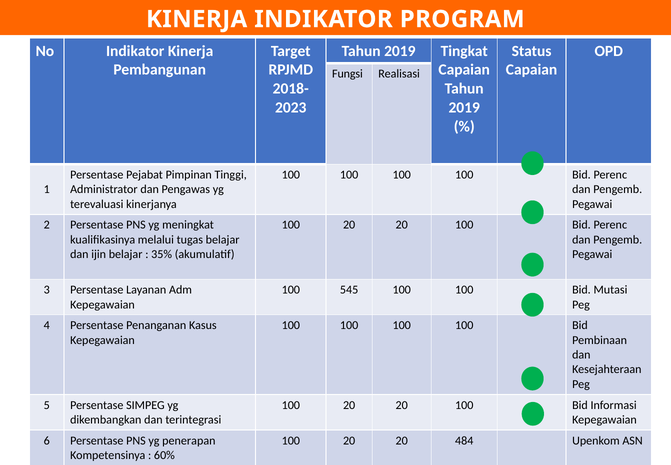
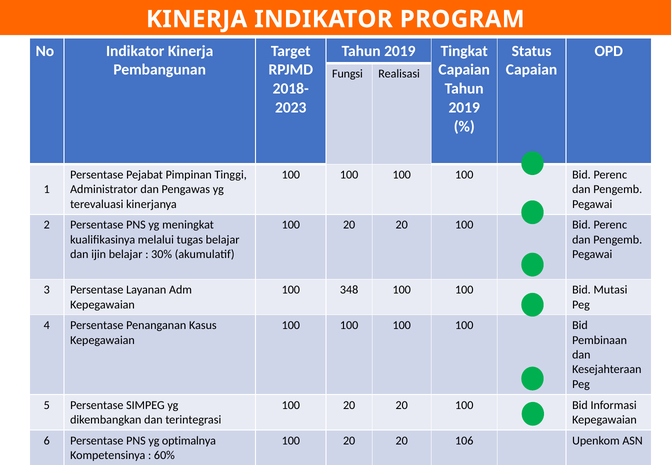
35%: 35% -> 30% (162, 254)
545: 545 -> 348 (349, 290)
penerapan: penerapan -> optimalnya (189, 440)
484: 484 -> 106 (464, 440)
